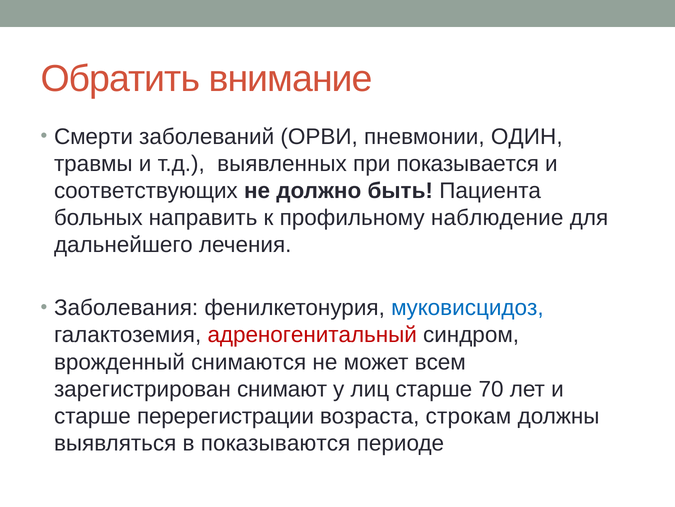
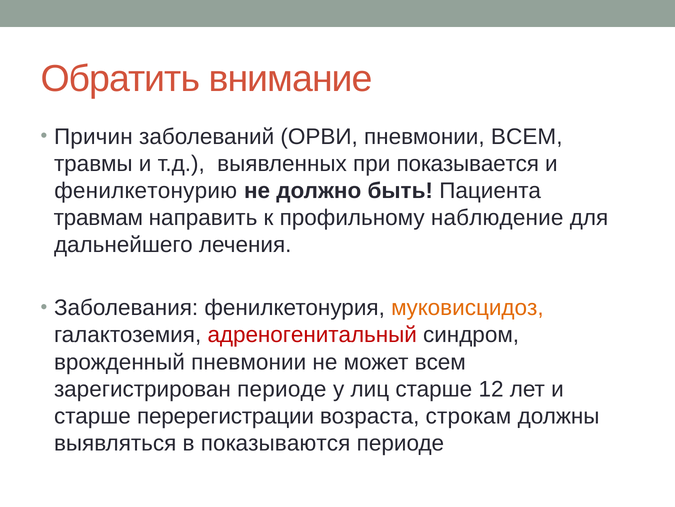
Смерти: Смерти -> Причин (93, 137)
пневмонии ОДИН: ОДИН -> ВСЕМ (527, 137)
соответствующих: соответствующих -> фенилкетонурию (146, 191)
больных: больных -> травмам (98, 218)
муковисцидоз colour: blue -> orange (467, 308)
врожденный снимаются: снимаются -> пневмонии (249, 362)
зарегистрирован снимают: снимают -> периоде (282, 389)
70: 70 -> 12 (491, 389)
